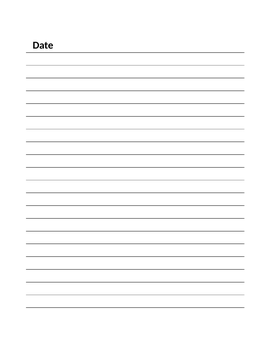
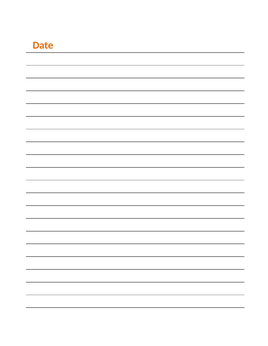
Date colour: black -> orange (43, 45)
